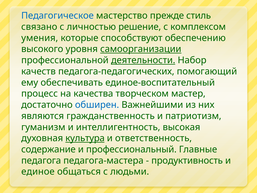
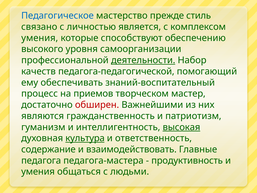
решение: решение -> является (140, 27)
самоорганизации underline: present -> none (141, 49)
педагога-педагогических: педагога-педагогических -> педагога-педагогической (116, 71)
единое-воспитательный: единое-воспитательный -> знаний-воспитательный (160, 82)
качества: качества -> приемов (93, 94)
обширен colour: blue -> red (97, 105)
высокая underline: none -> present (181, 127)
профессиональный: профессиональный -> взаимодействовать (131, 149)
единое: единое -> умения (38, 171)
